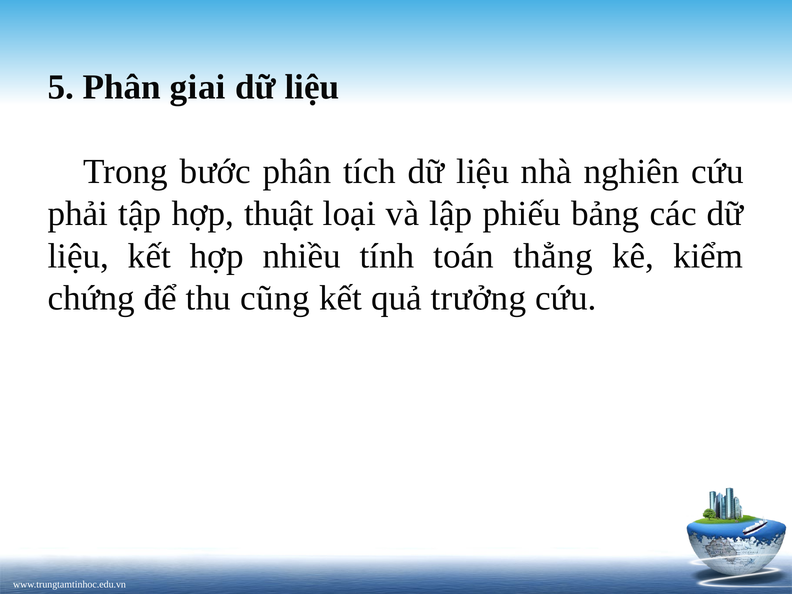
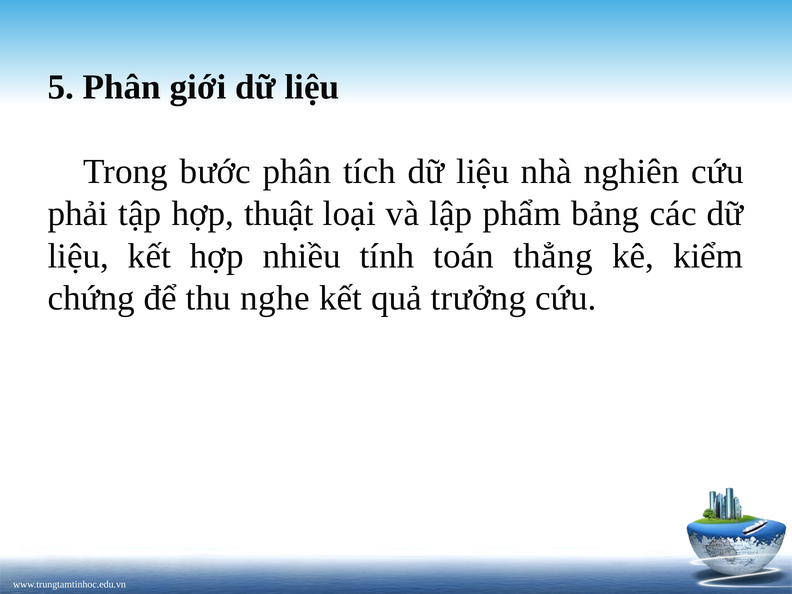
giai: giai -> giới (198, 87)
phiếu: phiếu -> phẩm (522, 214)
cũng: cũng -> nghe (275, 298)
